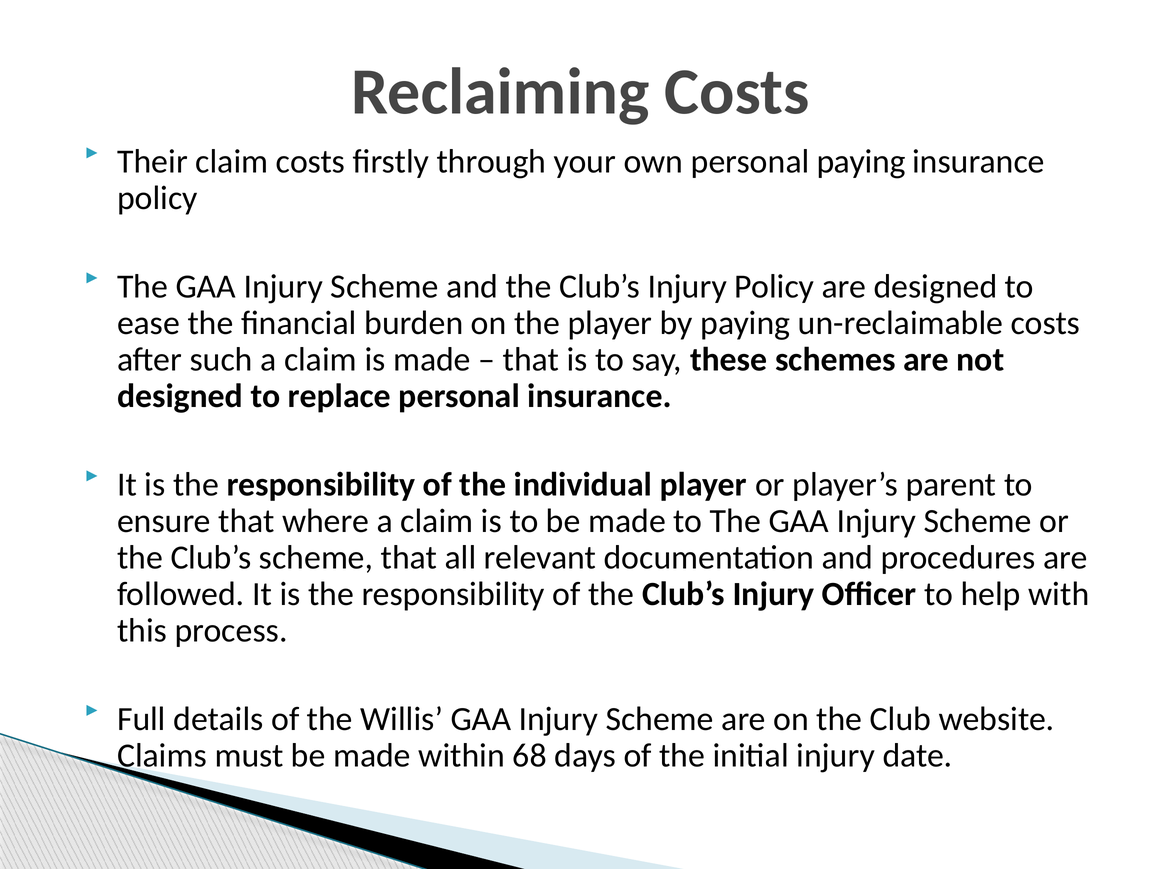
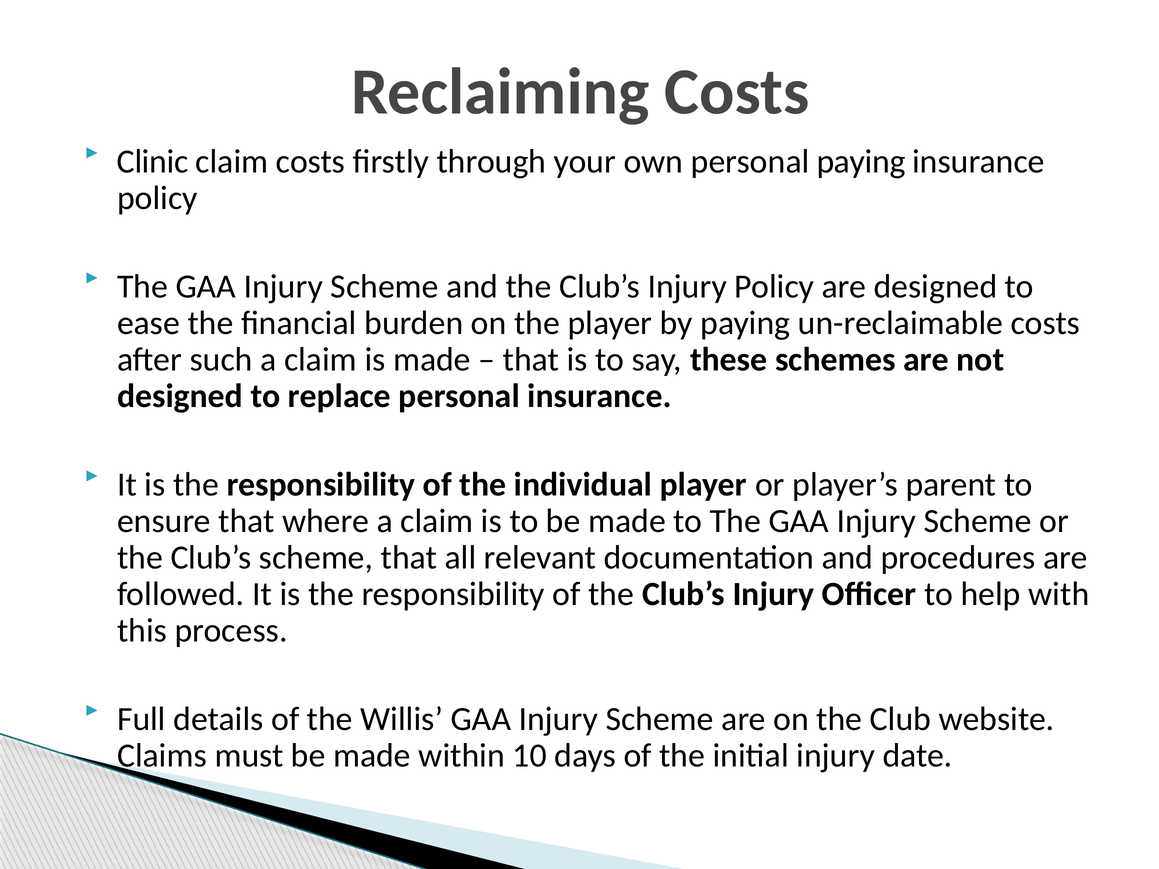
Their: Their -> Clinic (153, 162)
68: 68 -> 10 (530, 756)
